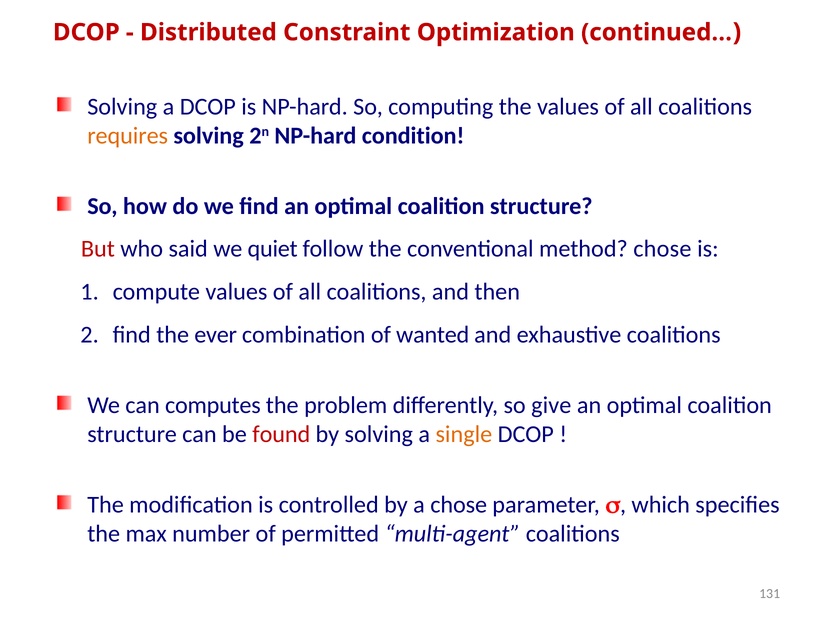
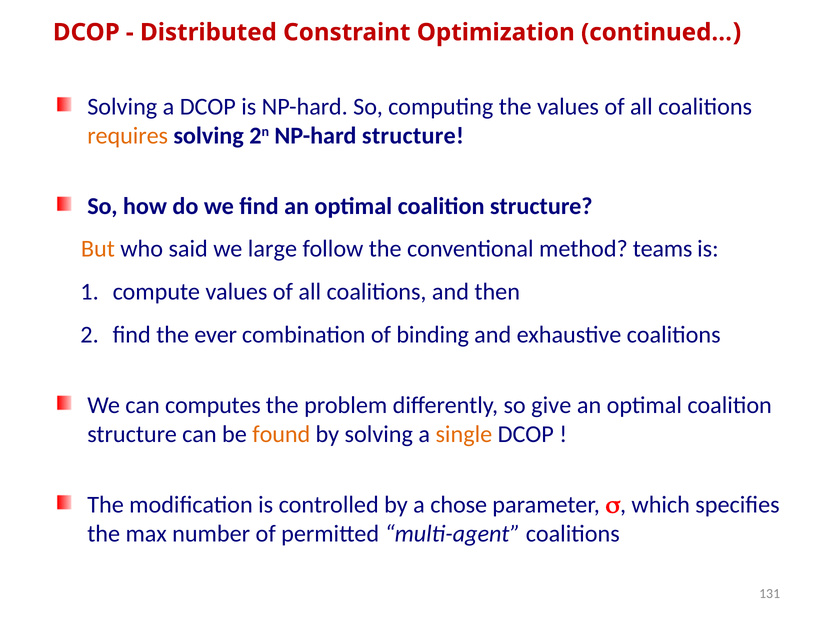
NP-hard condition: condition -> structure (413, 136)
But colour: red -> orange (98, 249)
quiet: quiet -> large (272, 249)
method chose: chose -> teams (663, 249)
wanted: wanted -> binding (433, 335)
found colour: red -> orange (281, 435)
